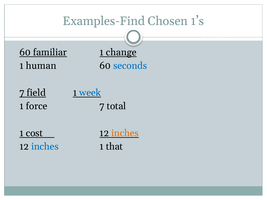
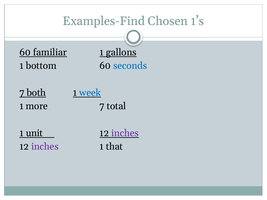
change: change -> gallons (121, 52)
human: human -> bottom (41, 66)
field: field -> both (36, 93)
force: force -> more (37, 106)
cost: cost -> unit (34, 133)
inches colour: orange -> purple (125, 133)
inches colour: blue -> purple (45, 147)
